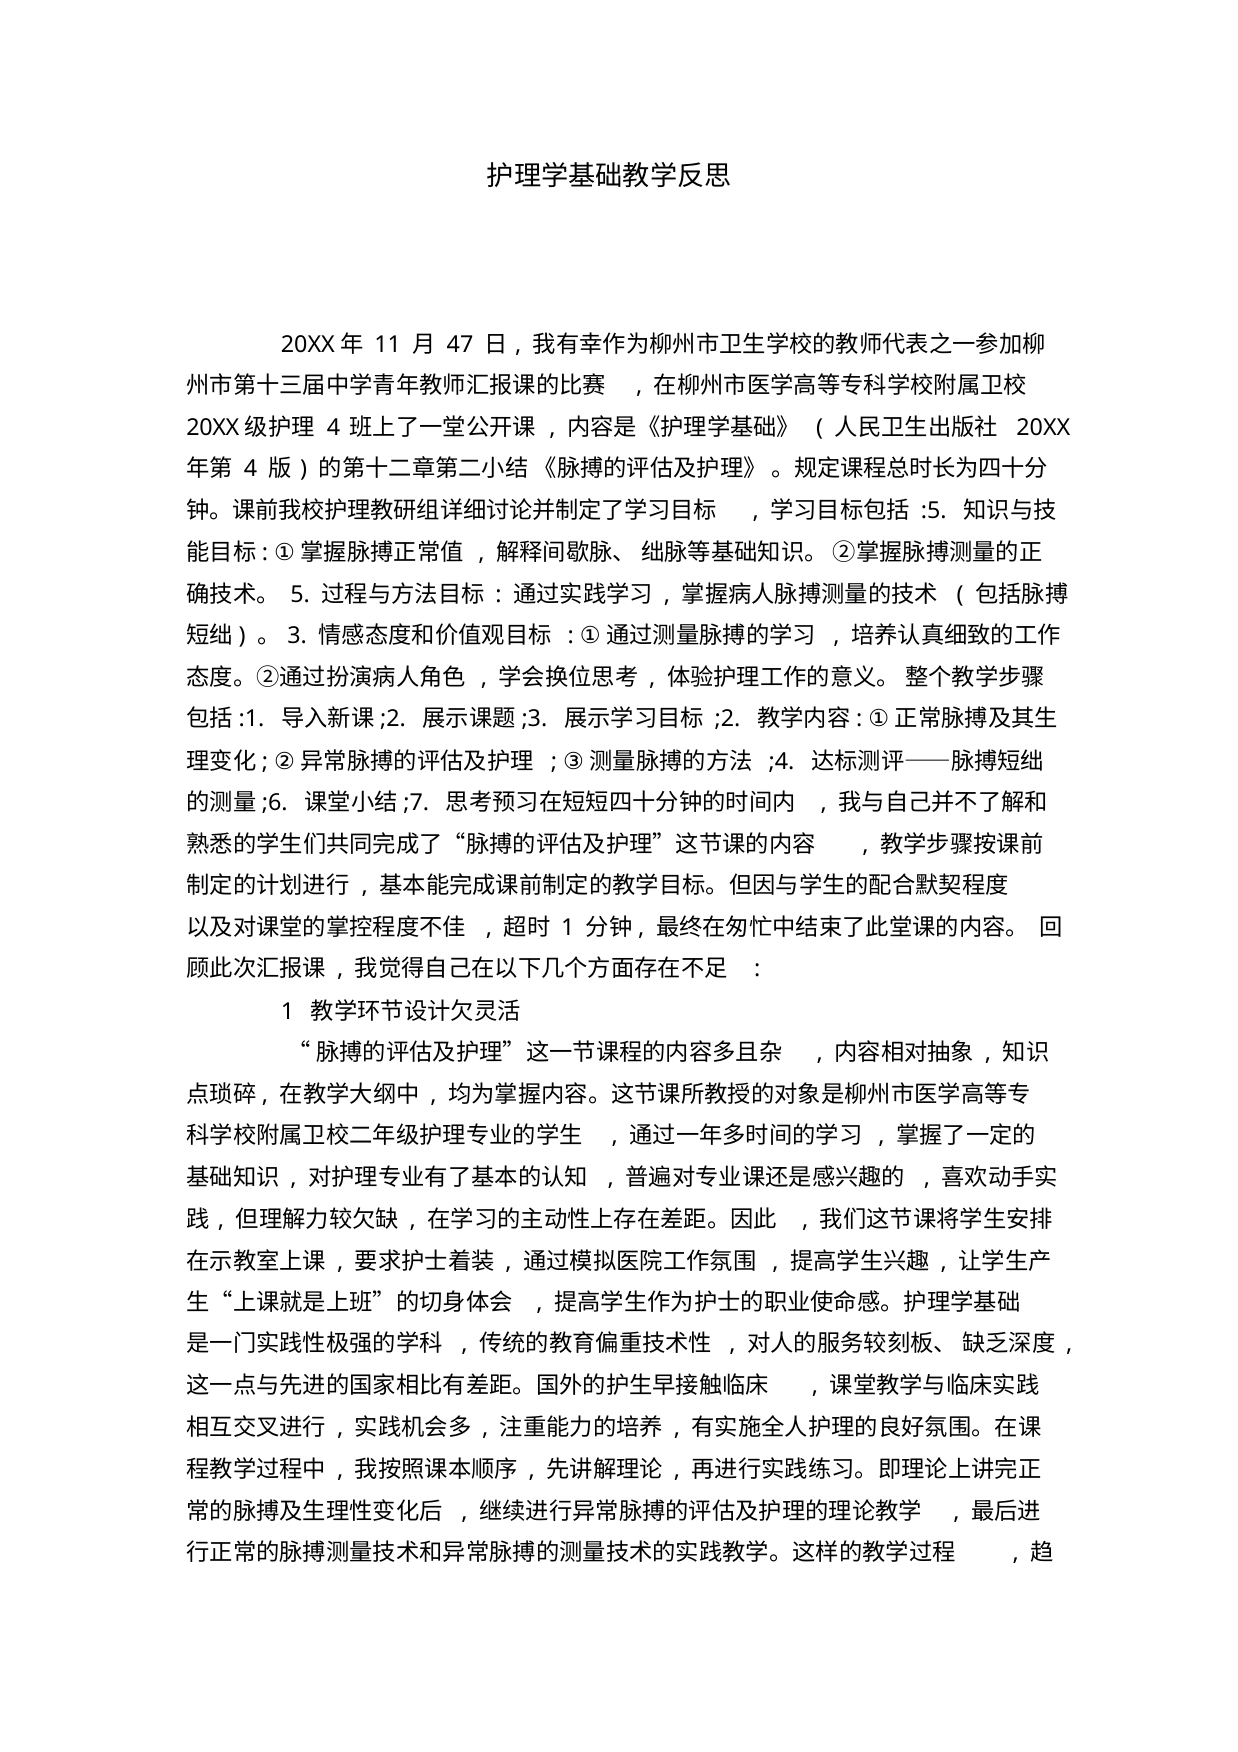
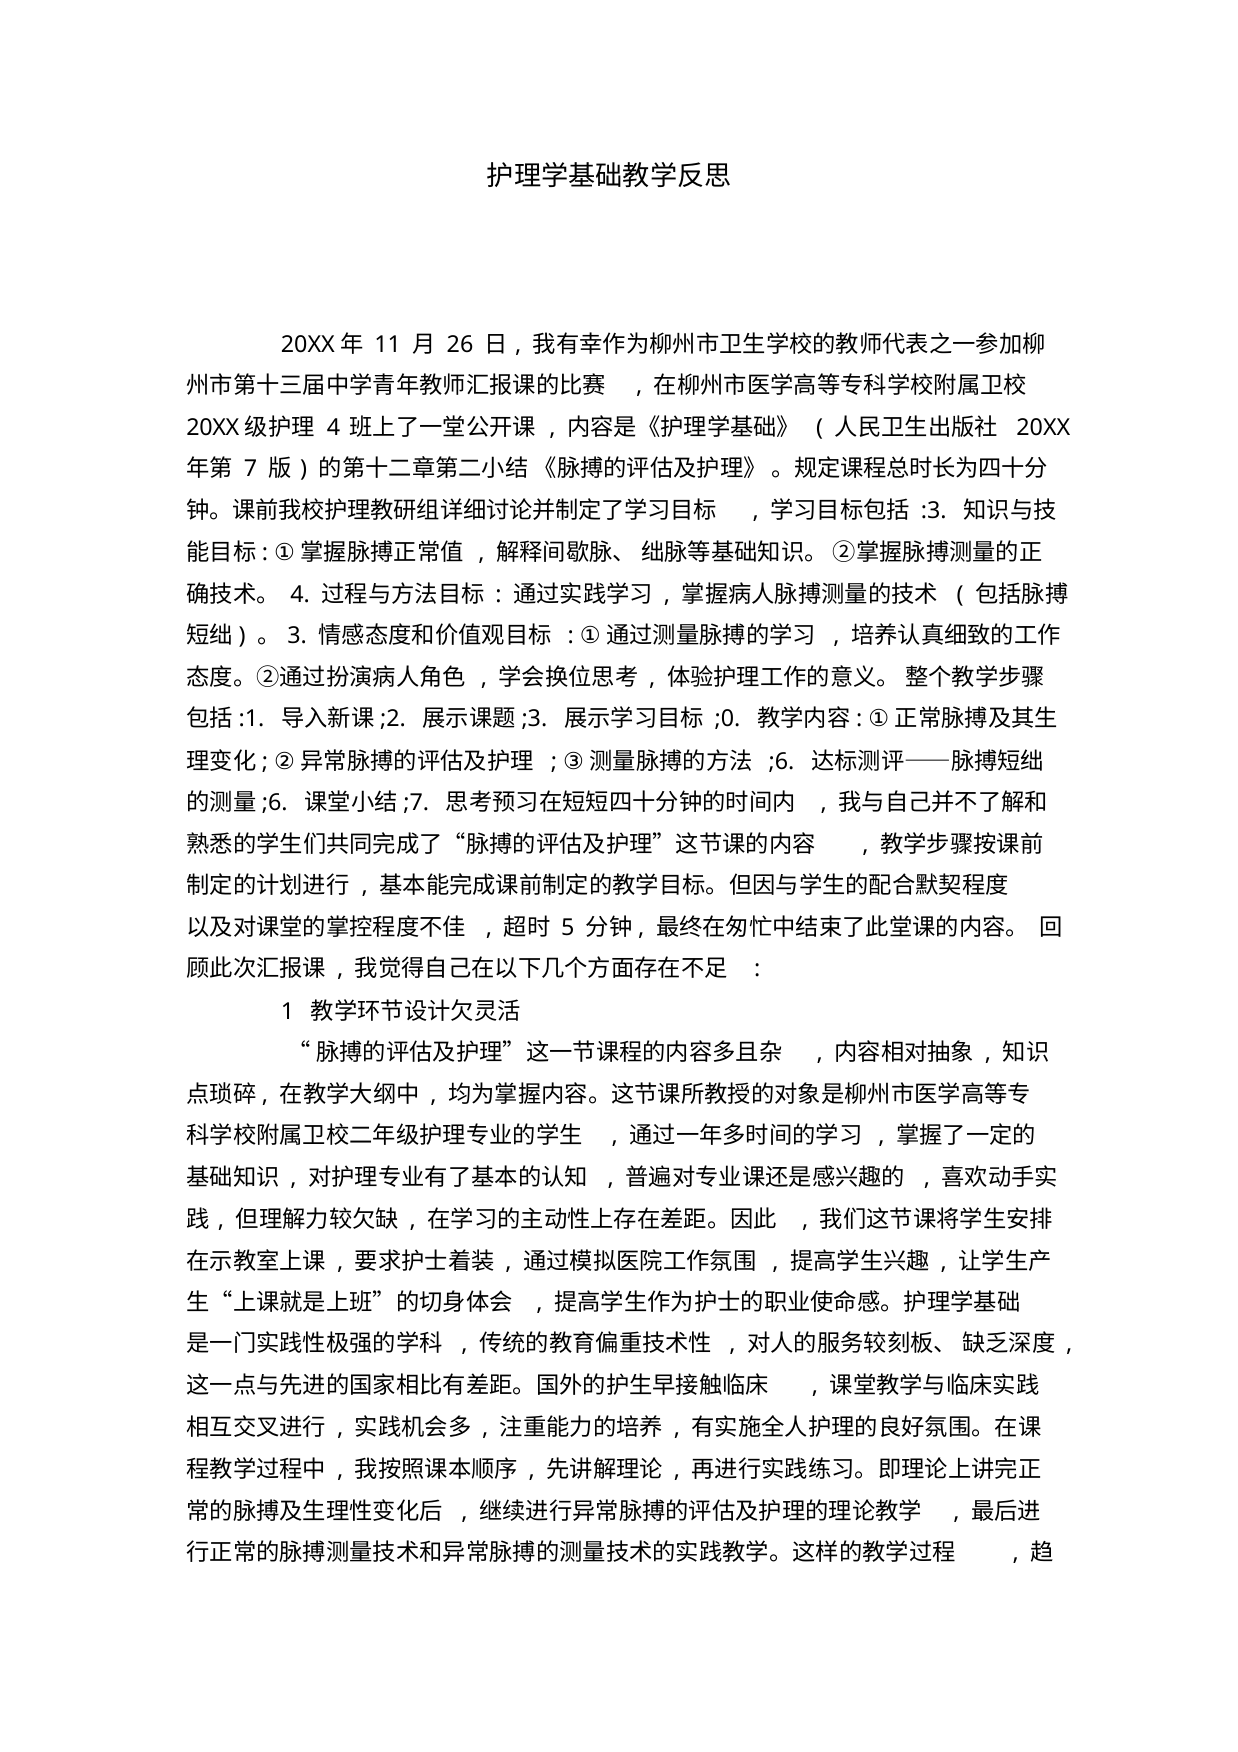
47: 47 -> 26 (460, 345)
4: 4 -> 7 (250, 469)
:5: :5 -> :3 (934, 510)
5: 5 -> 4 (300, 595)
;2: ;2 -> ;0 (728, 719)
;4: ;4 -> ;6 (781, 762)
1: 1 -> 5 (568, 928)
